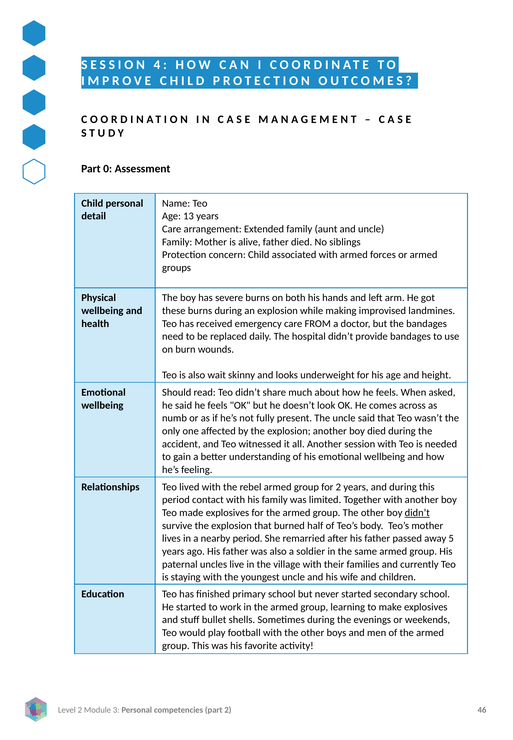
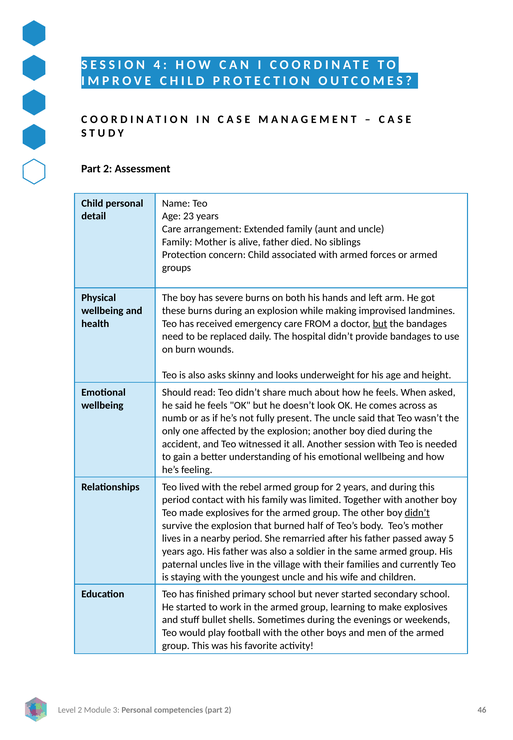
0: 0 -> 2 (108, 169)
13: 13 -> 23 (189, 216)
but underline: none -> present (380, 324)
wait: wait -> asks (217, 376)
